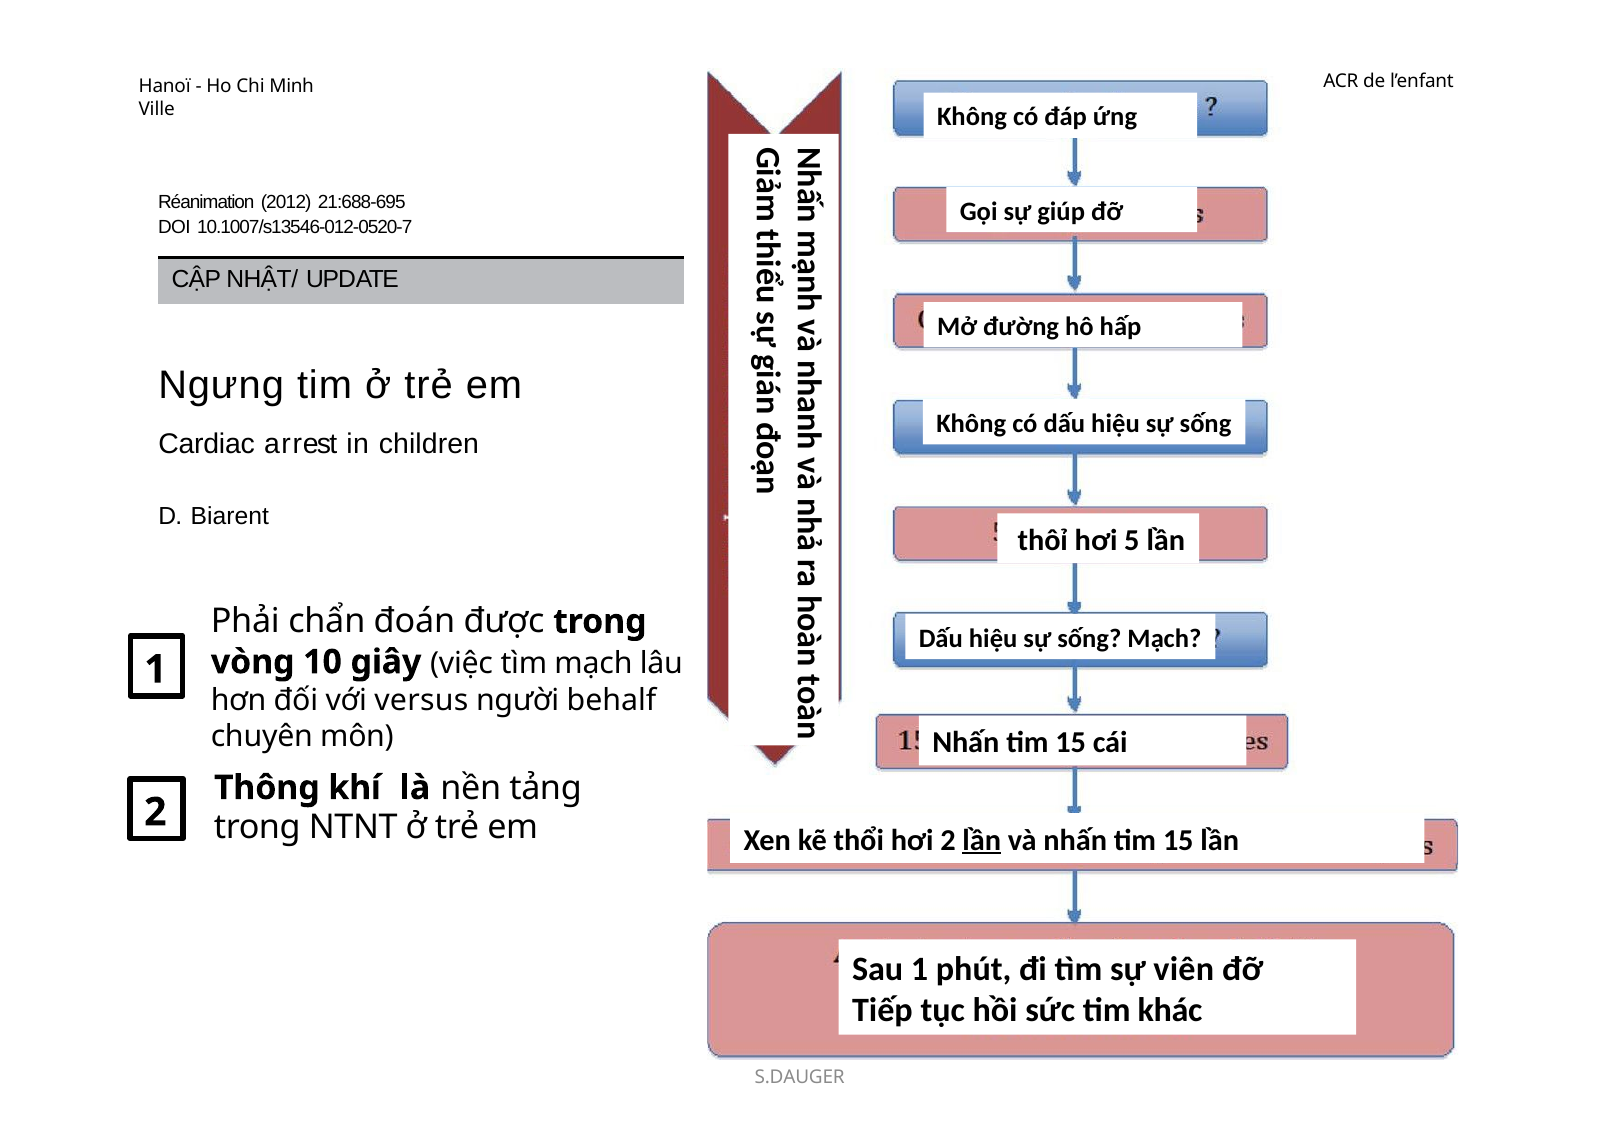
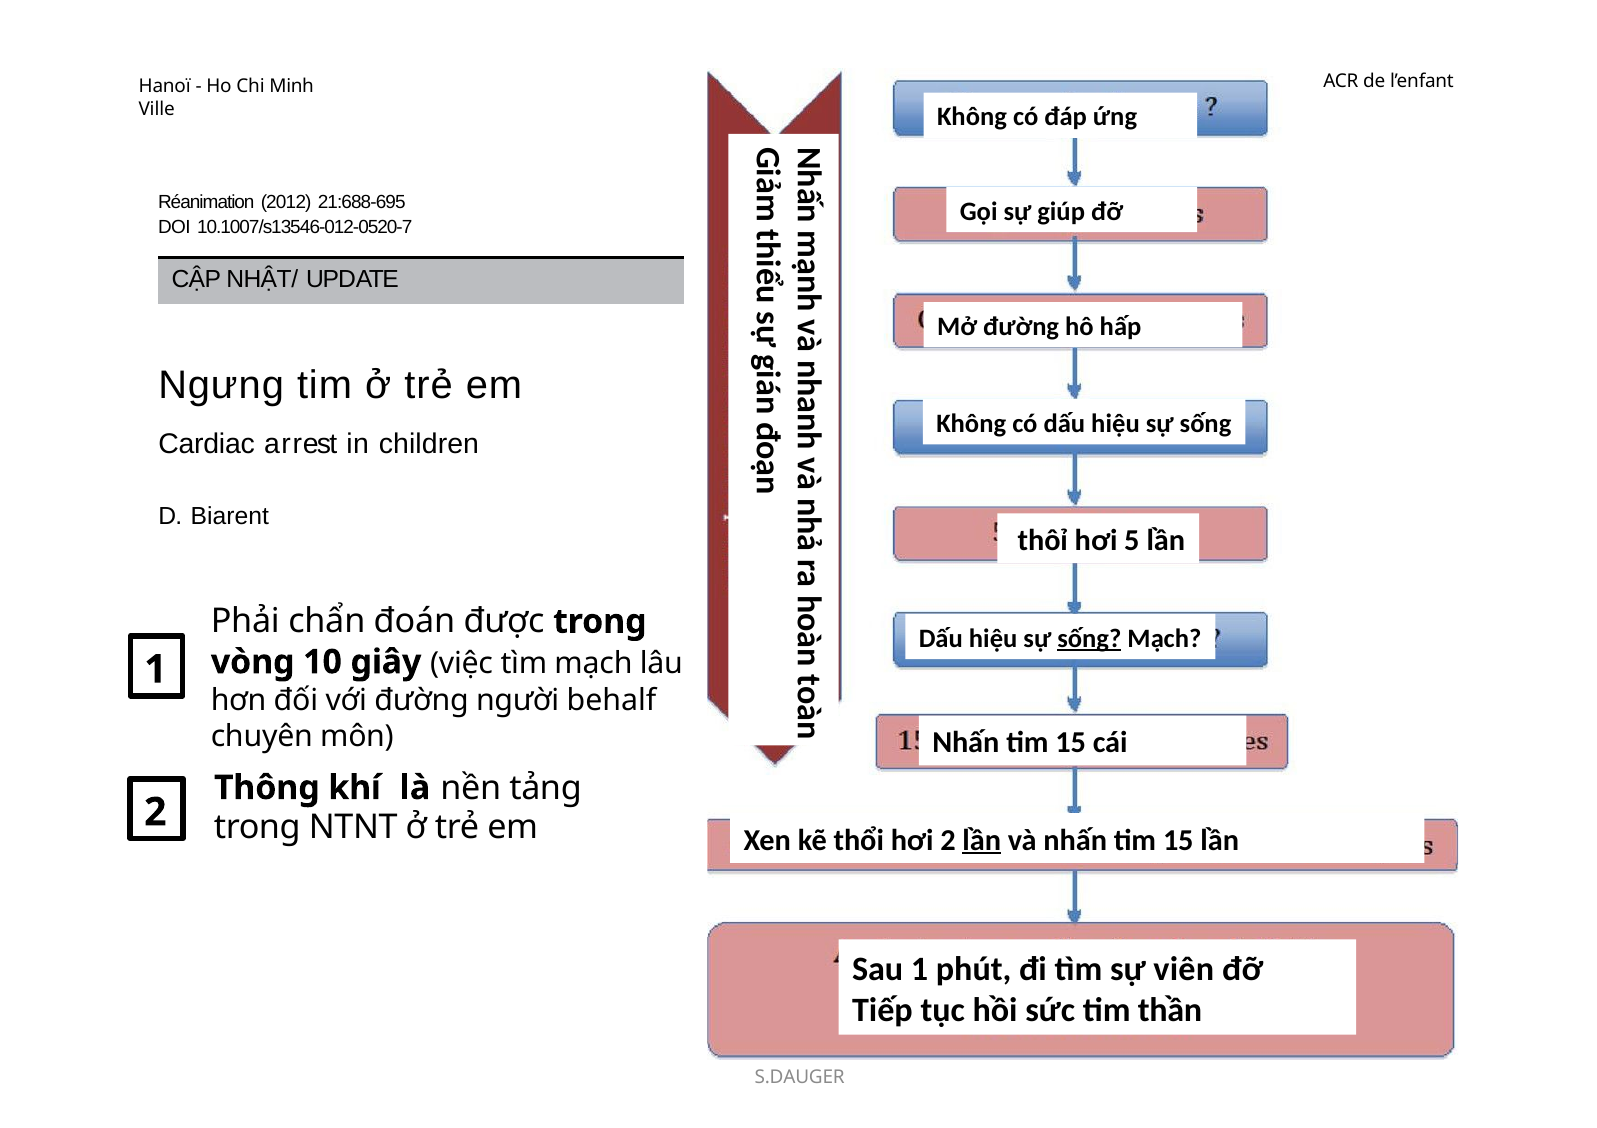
sống underline: none -> present (1089, 639)
với versus: versus -> đường (422, 700)
khác: khác -> thần (1170, 1010)
